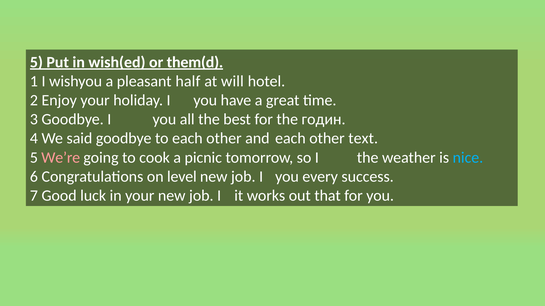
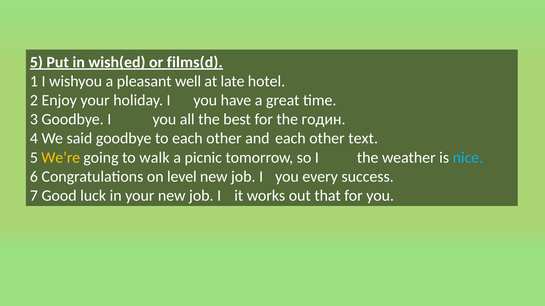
them(d: them(d -> films(d (195, 62)
half: half -> well (188, 81)
will: will -> late (233, 81)
We’re colour: pink -> yellow (61, 158)
cook: cook -> walk (154, 158)
